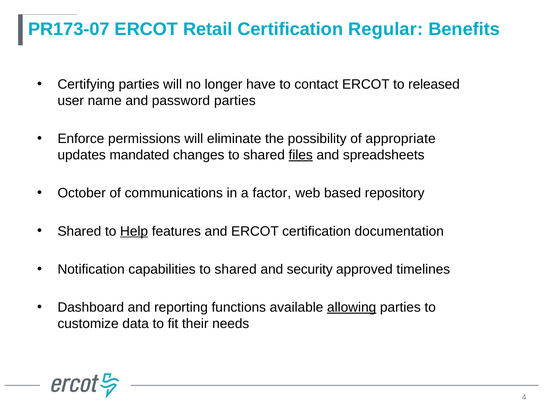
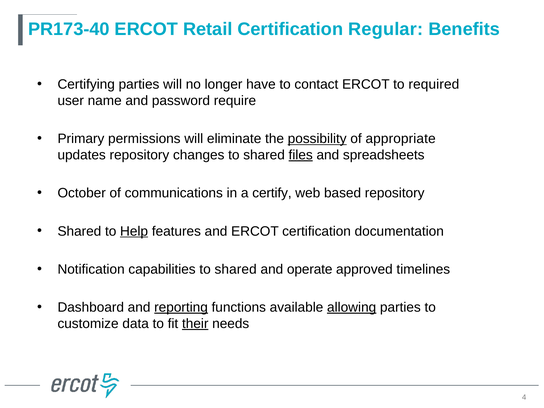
PR173-07: PR173-07 -> PR173-40 (69, 29)
released: released -> required (434, 84)
password parties: parties -> require (235, 101)
Enforce: Enforce -> Primary (81, 139)
possibility underline: none -> present (317, 139)
updates mandated: mandated -> repository (139, 155)
factor: factor -> certify (272, 193)
security: security -> operate (310, 269)
reporting underline: none -> present (181, 307)
their underline: none -> present (195, 324)
